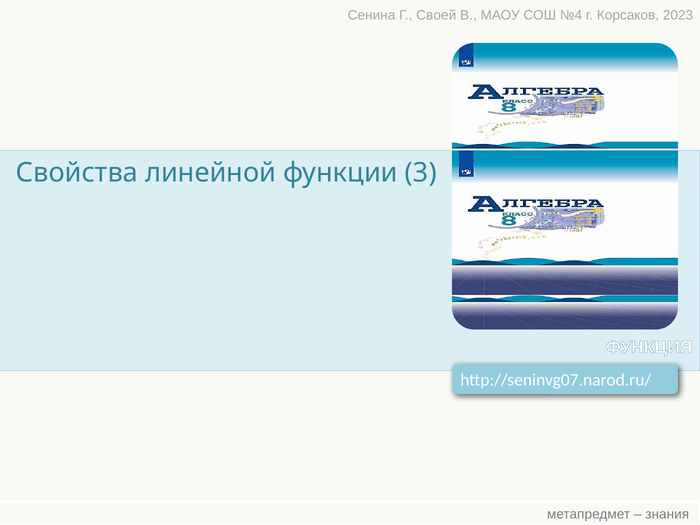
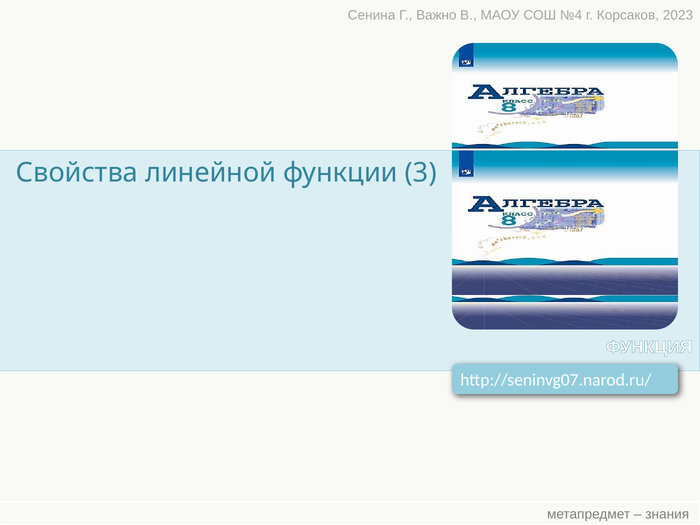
Своей: Своей -> Важно (436, 15)
